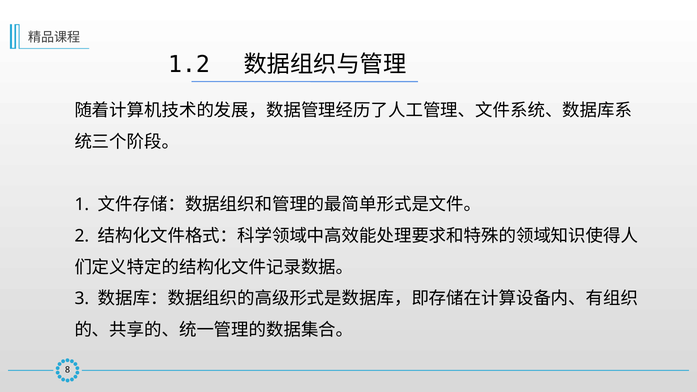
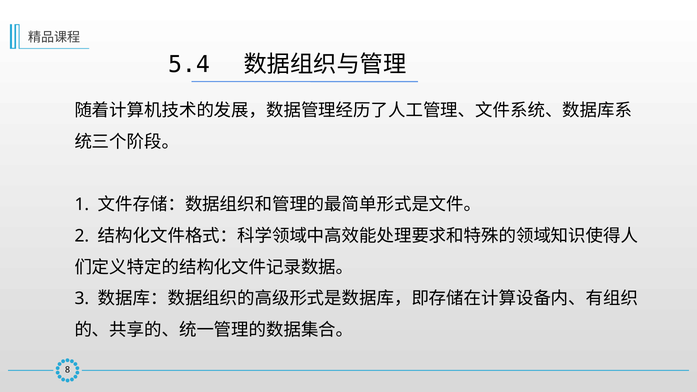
1.2: 1.2 -> 5.4 (189, 65)
